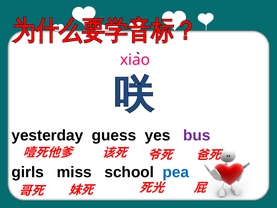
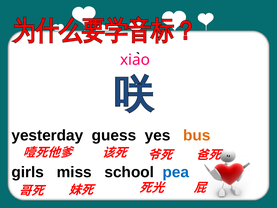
bus colour: purple -> orange (197, 135)
